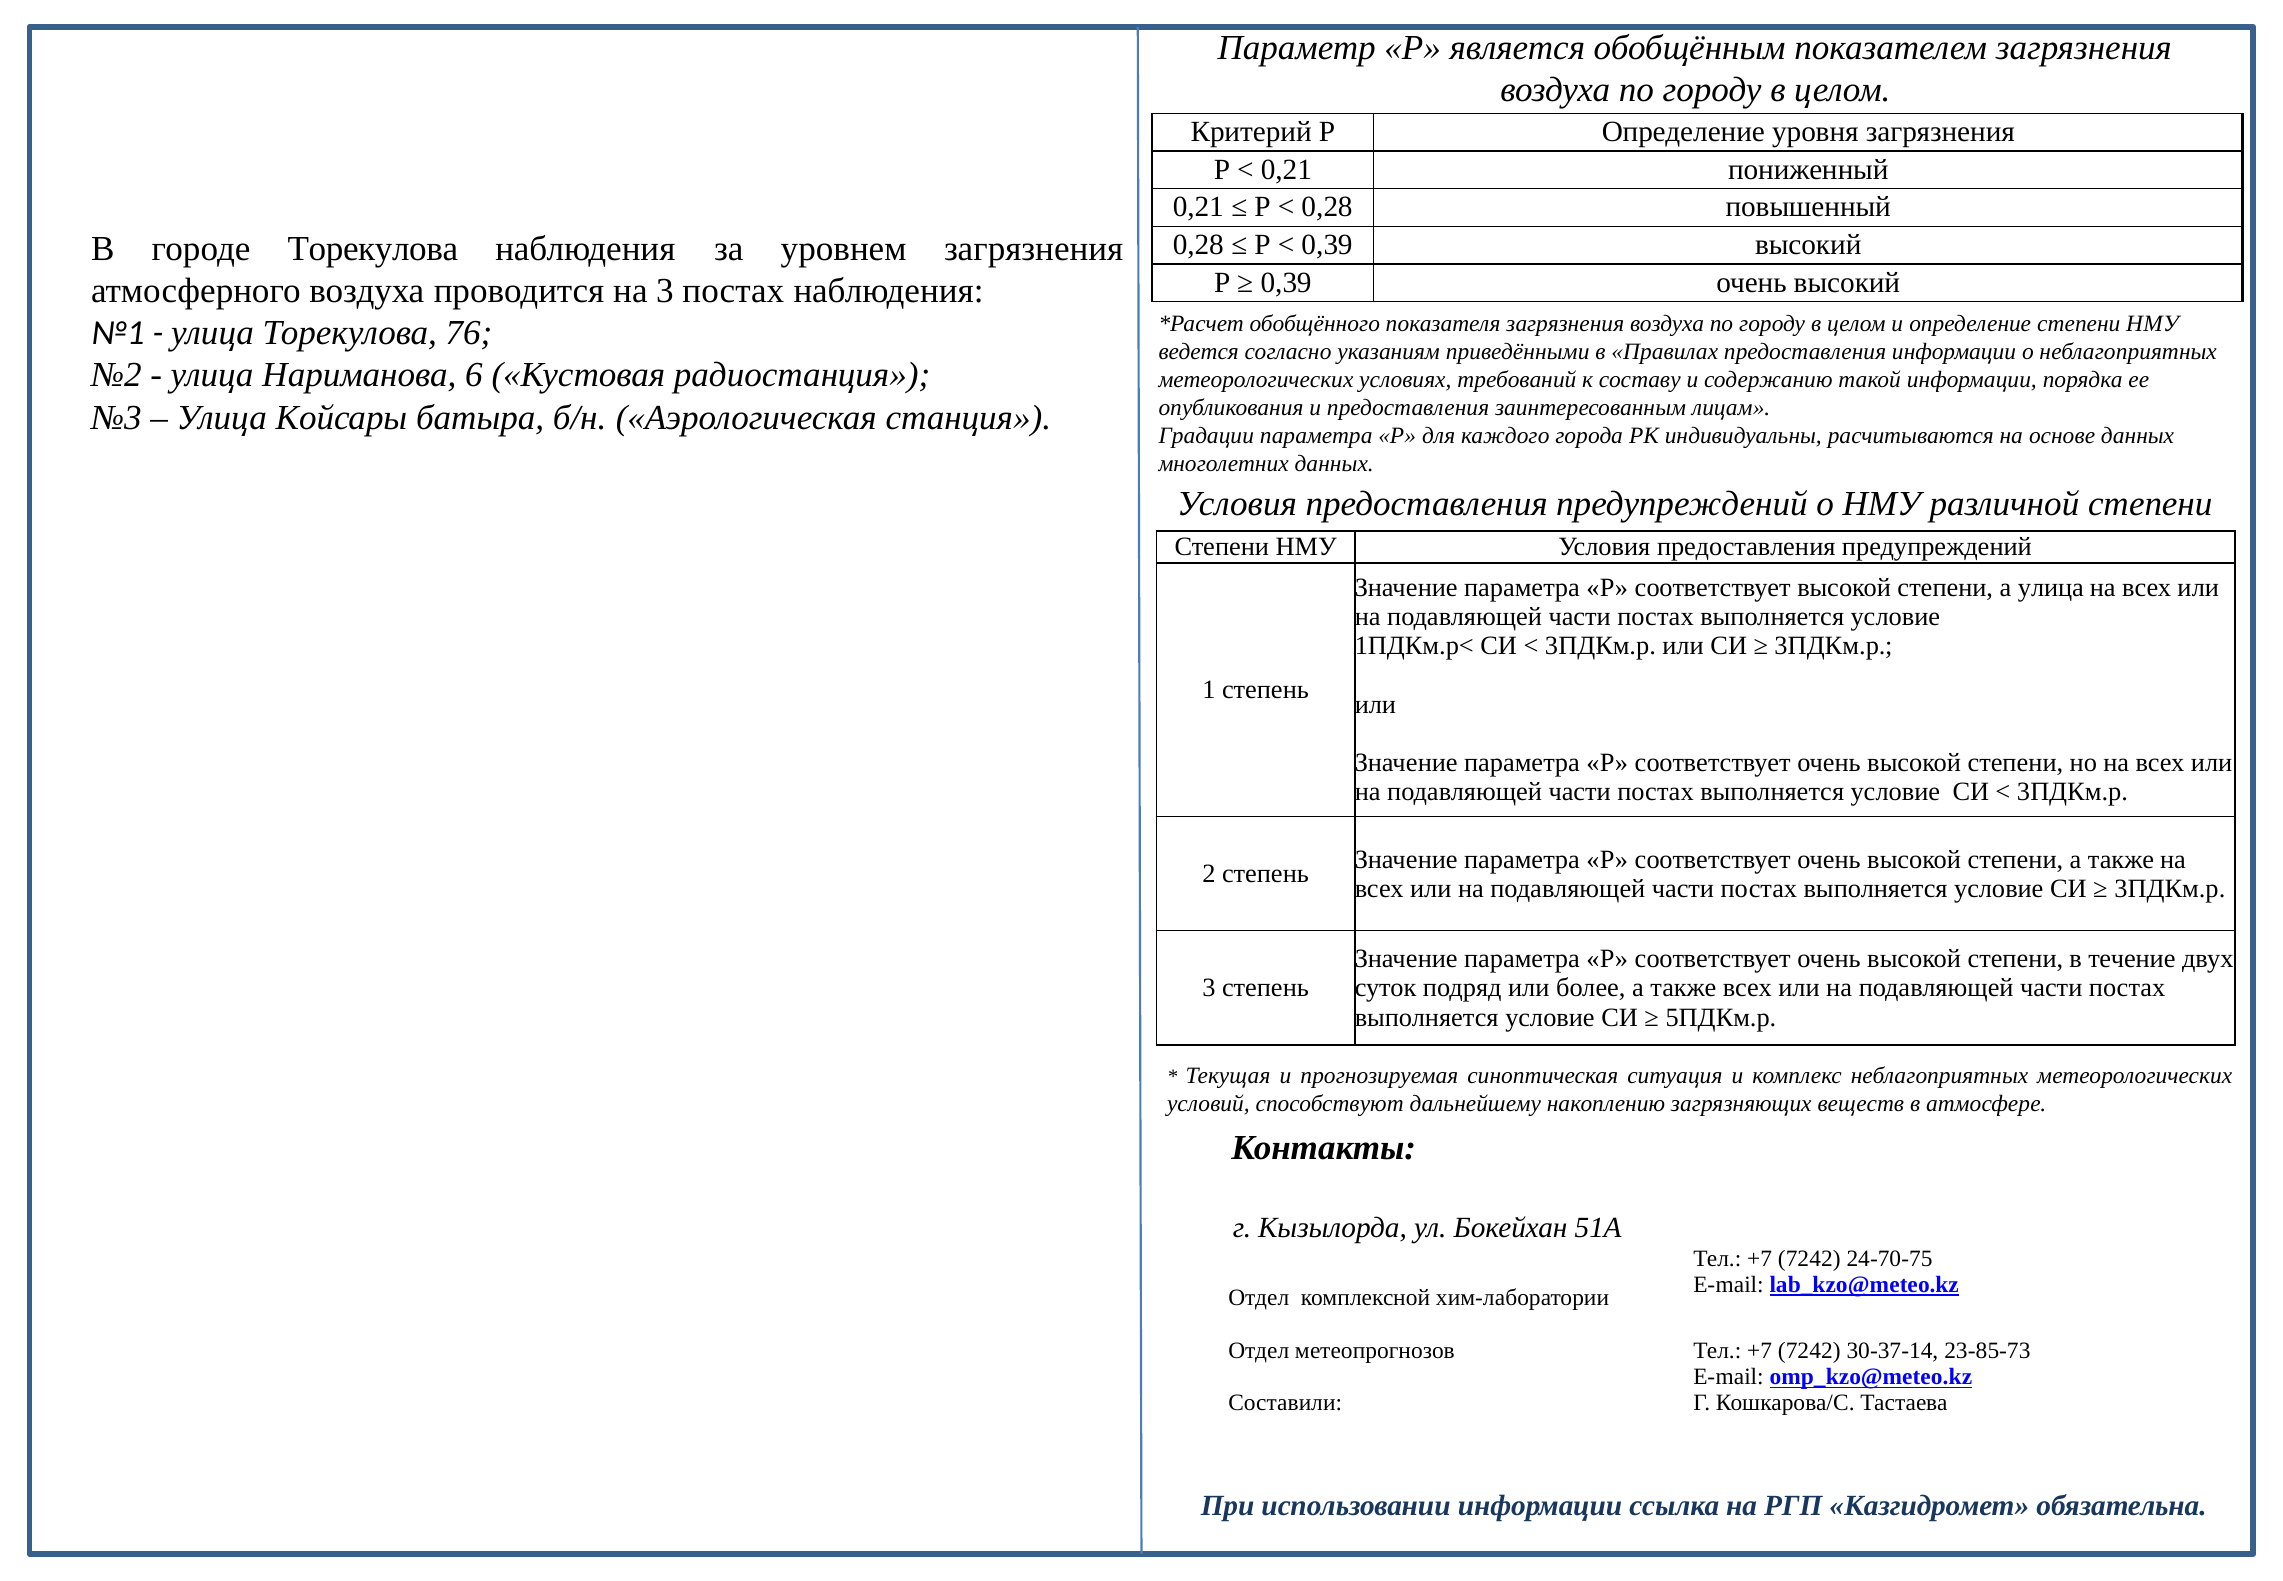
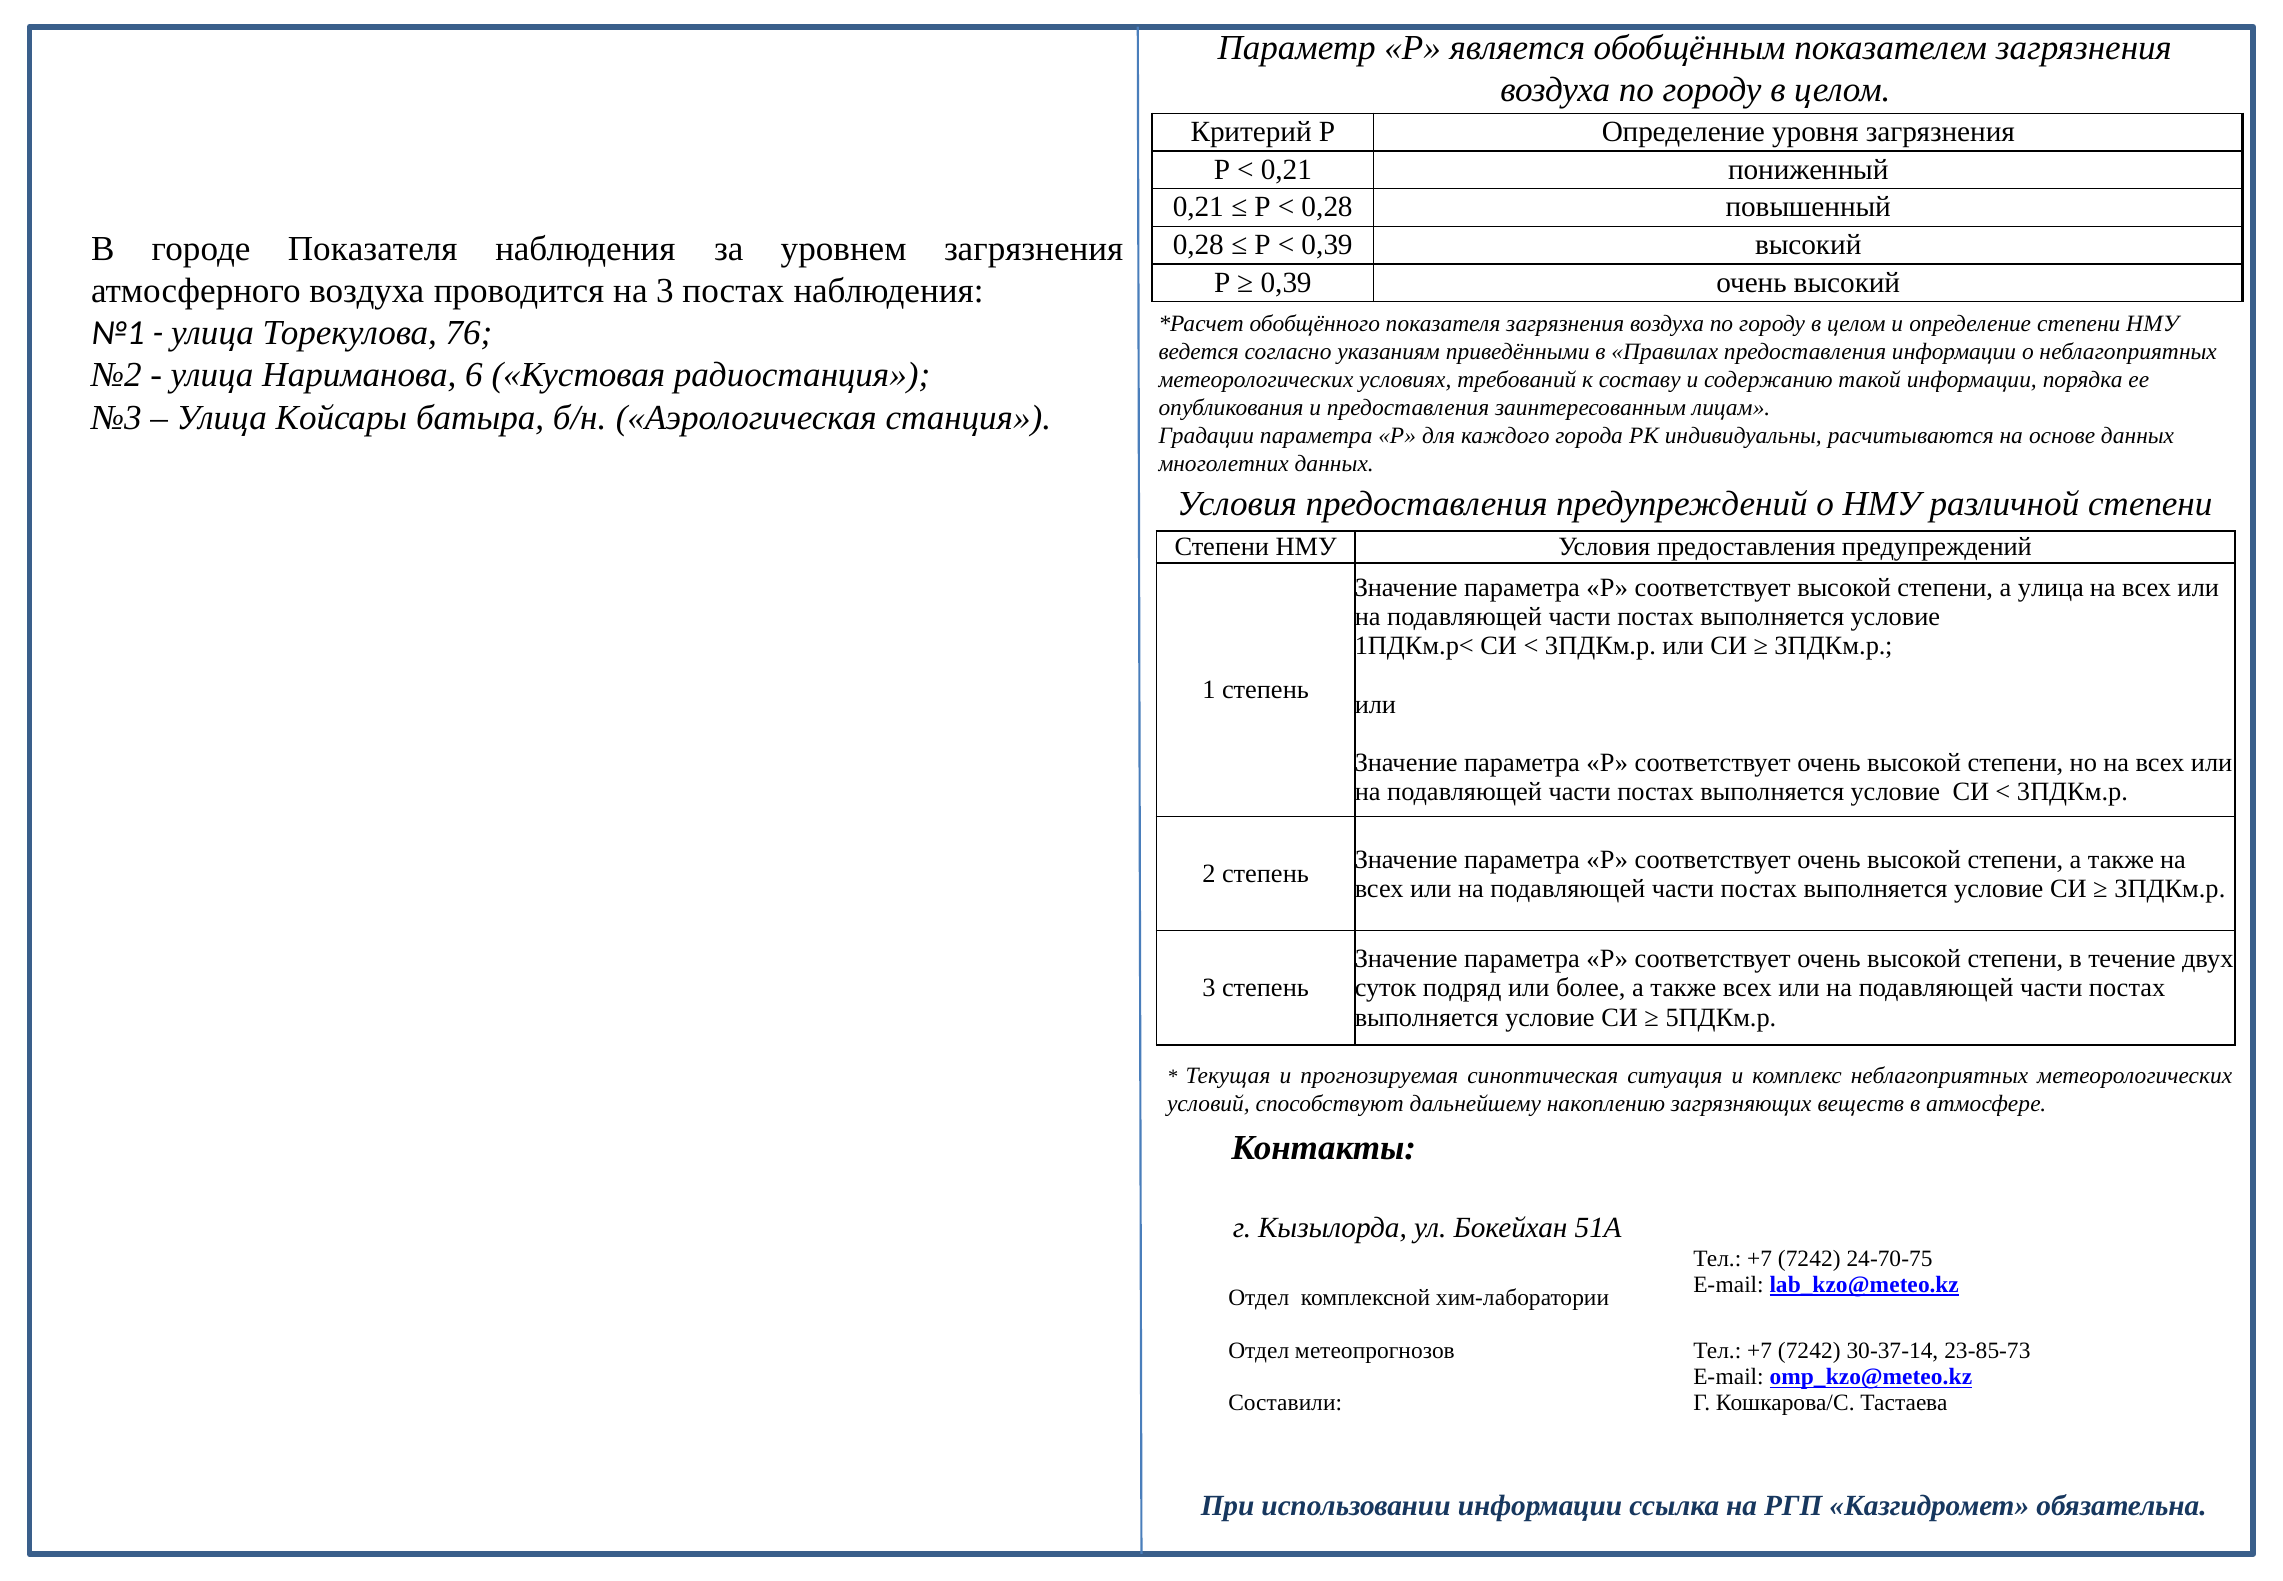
городе Торекулова: Торекулова -> Показателя (373, 249)
